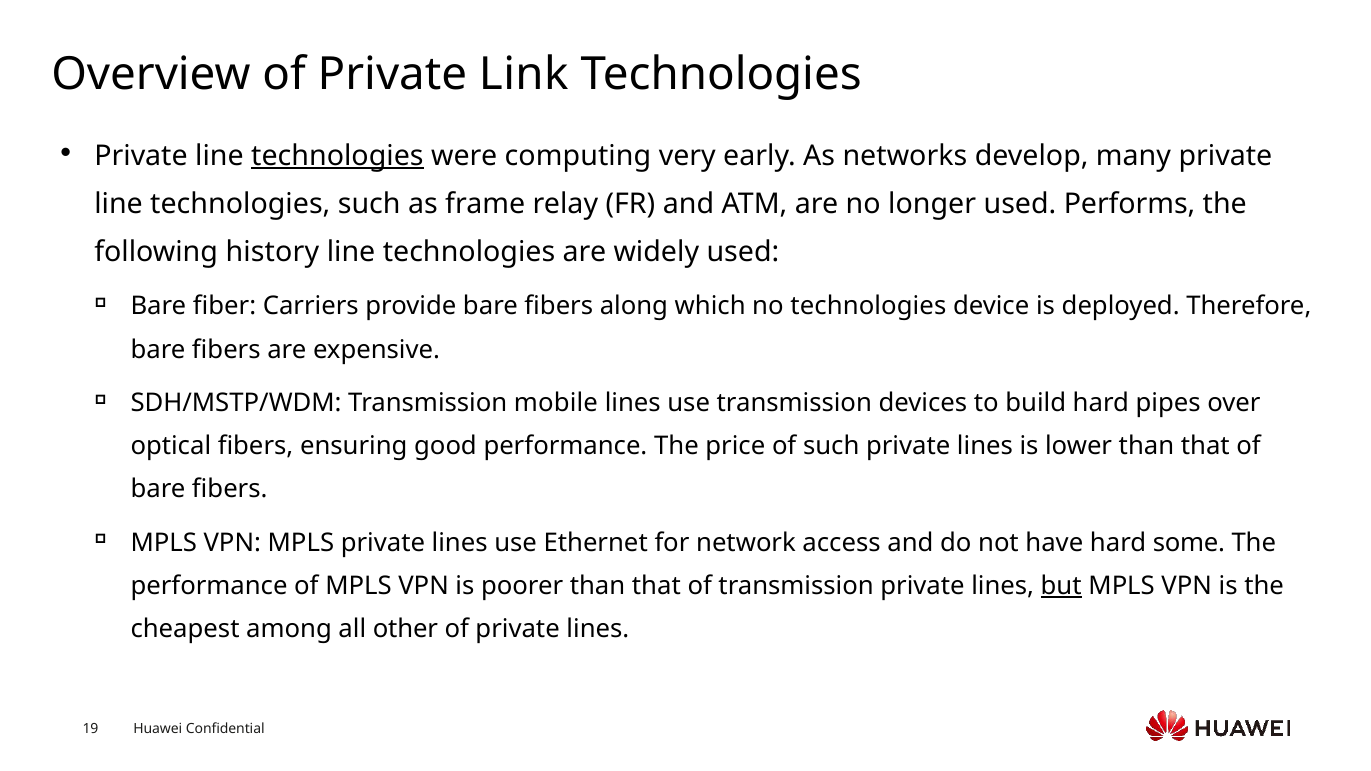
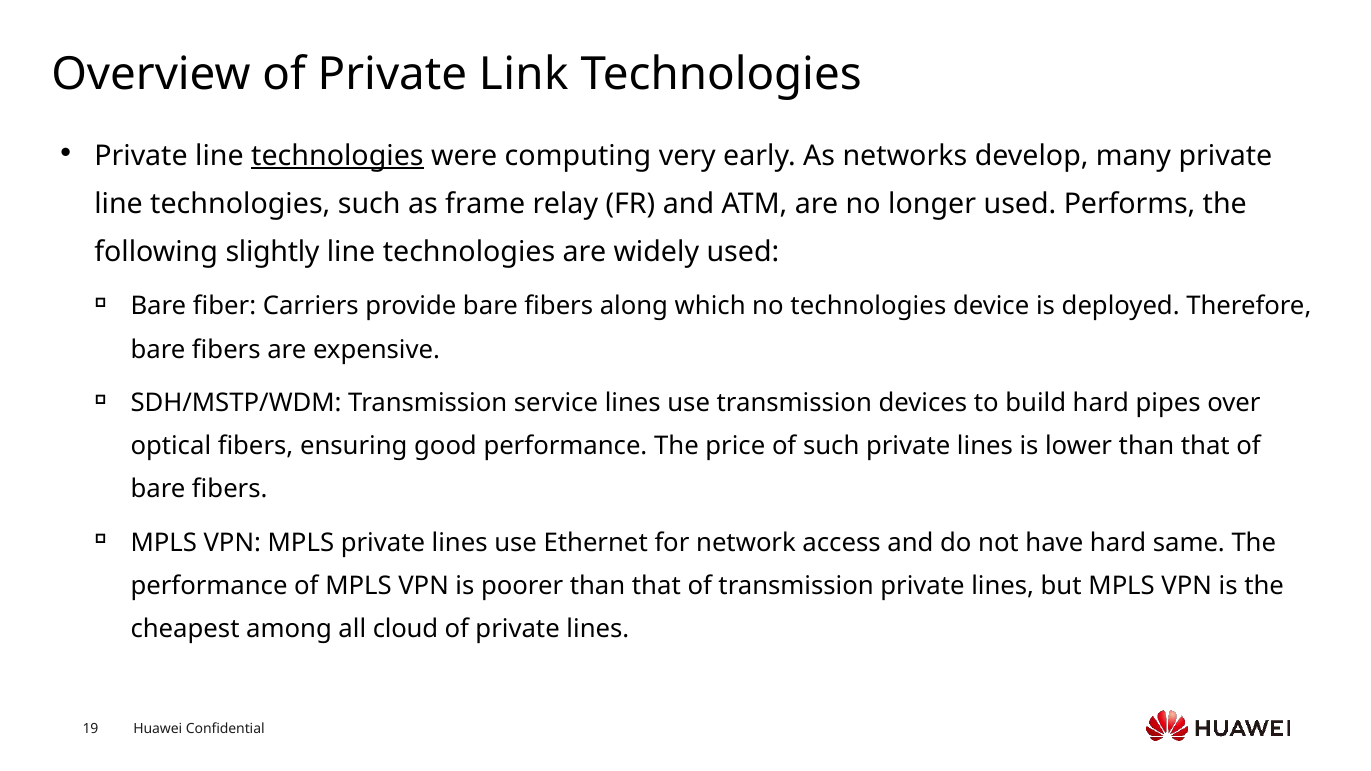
history: history -> slightly (273, 252)
mobile: mobile -> service (556, 403)
some: some -> same (1189, 543)
but underline: present -> none (1061, 586)
other: other -> cloud (405, 629)
